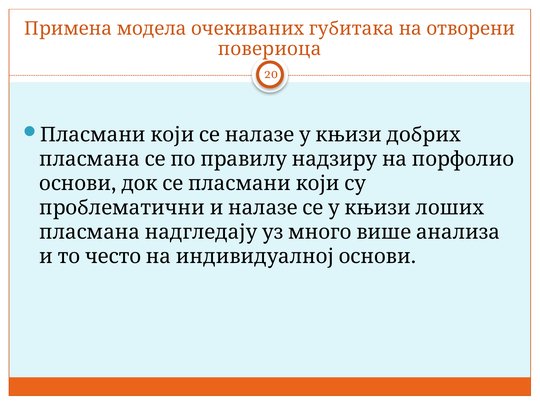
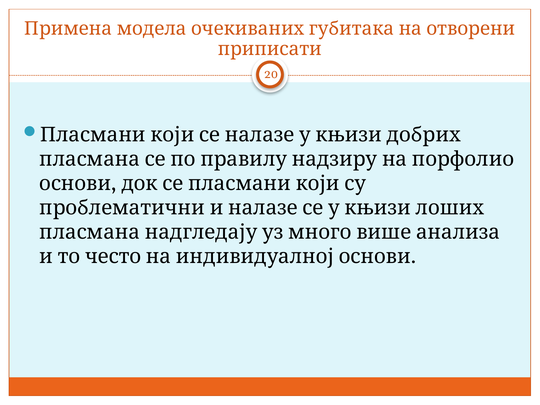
повериоца: повериоца -> приписати (270, 49)
